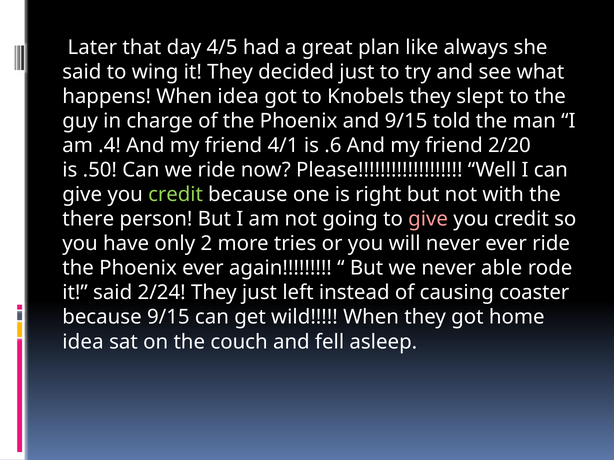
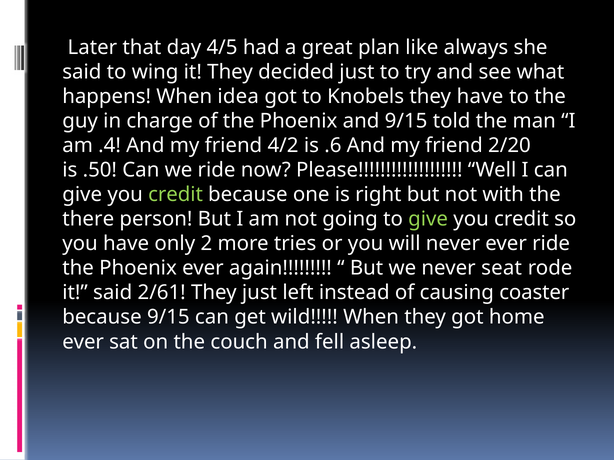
they slept: slept -> have (480, 97)
4/1: 4/1 -> 4/2 (283, 146)
give colour: pink -> light green (428, 219)
able: able -> seat (502, 268)
2/24: 2/24 -> 2/61 (162, 293)
idea: idea -> ever (83, 342)
